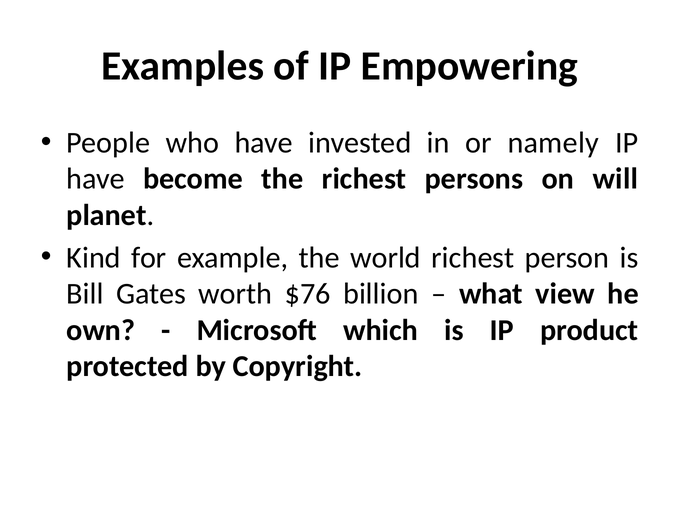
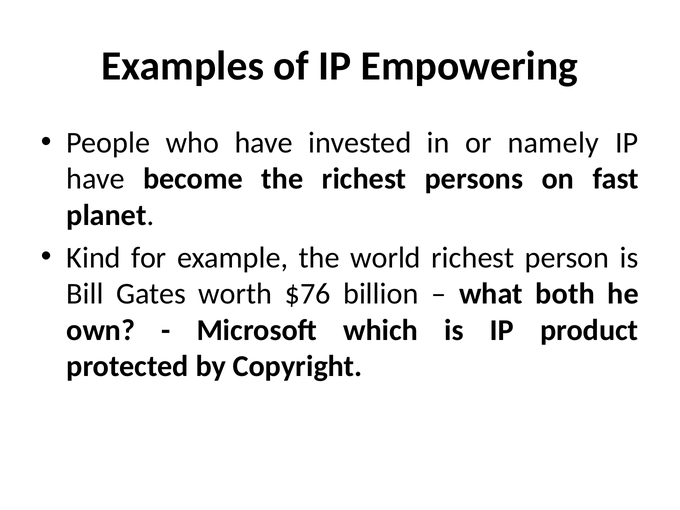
will: will -> fast (616, 179)
view: view -> both (565, 294)
